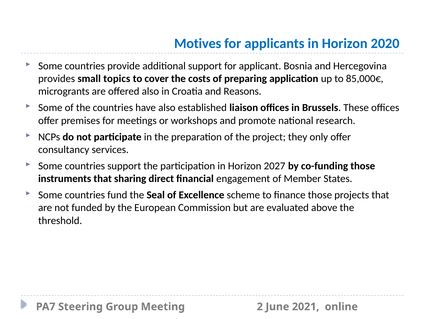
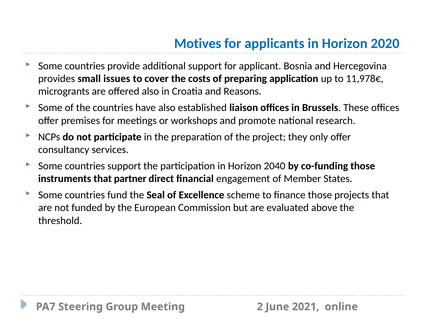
topics: topics -> issues (117, 79)
85,000€: 85,000€ -> 11,978€ (365, 79)
2027: 2027 -> 2040 (275, 166)
sharing: sharing -> partner (130, 179)
